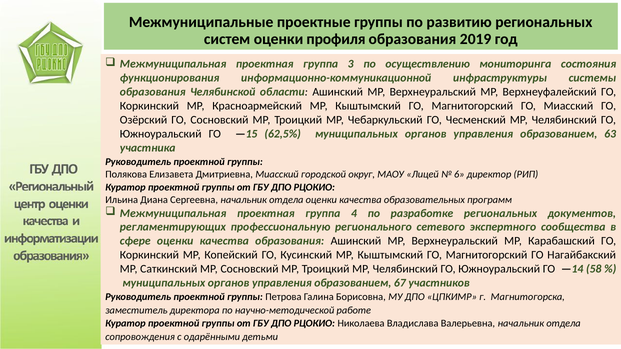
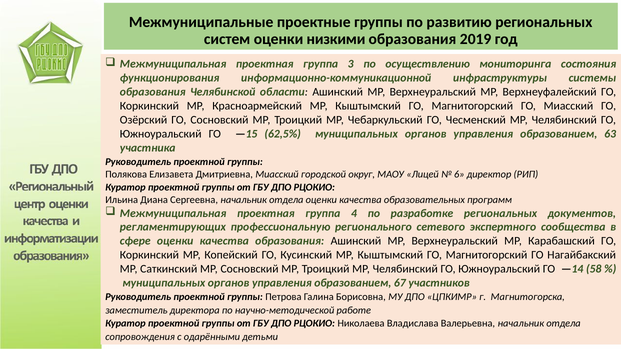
профиля: профиля -> низкими (336, 39)
